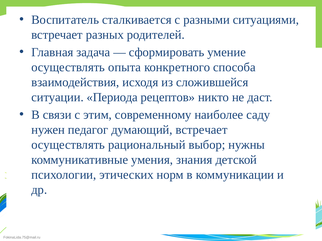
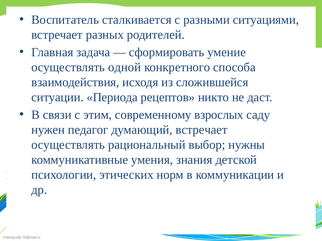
опыта: опыта -> одной (125, 67)
наиболее: наиболее -> взрослых (219, 115)
